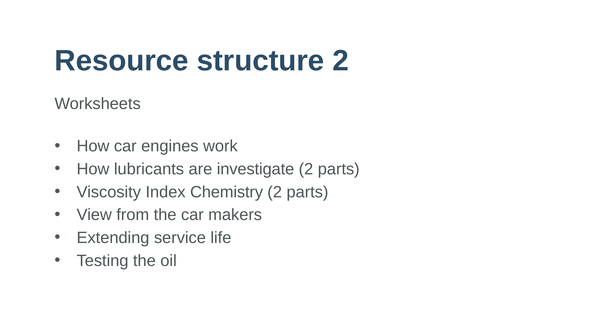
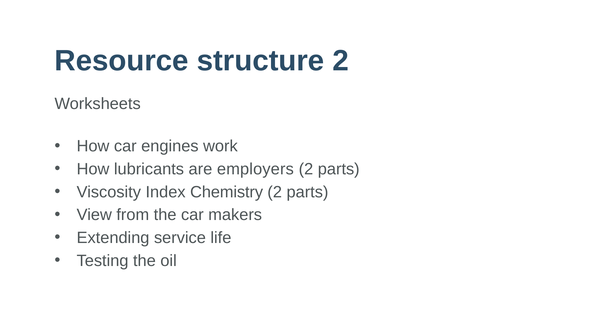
investigate: investigate -> employers (255, 169)
